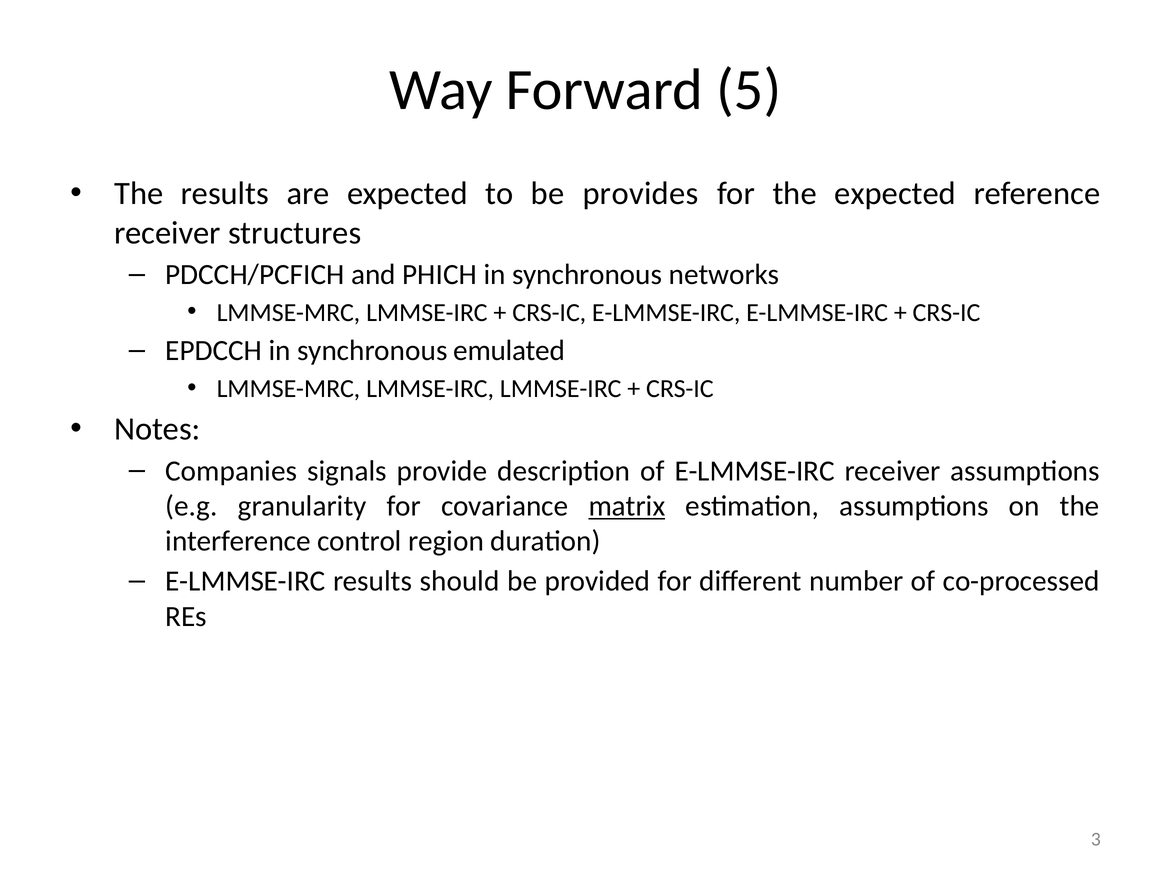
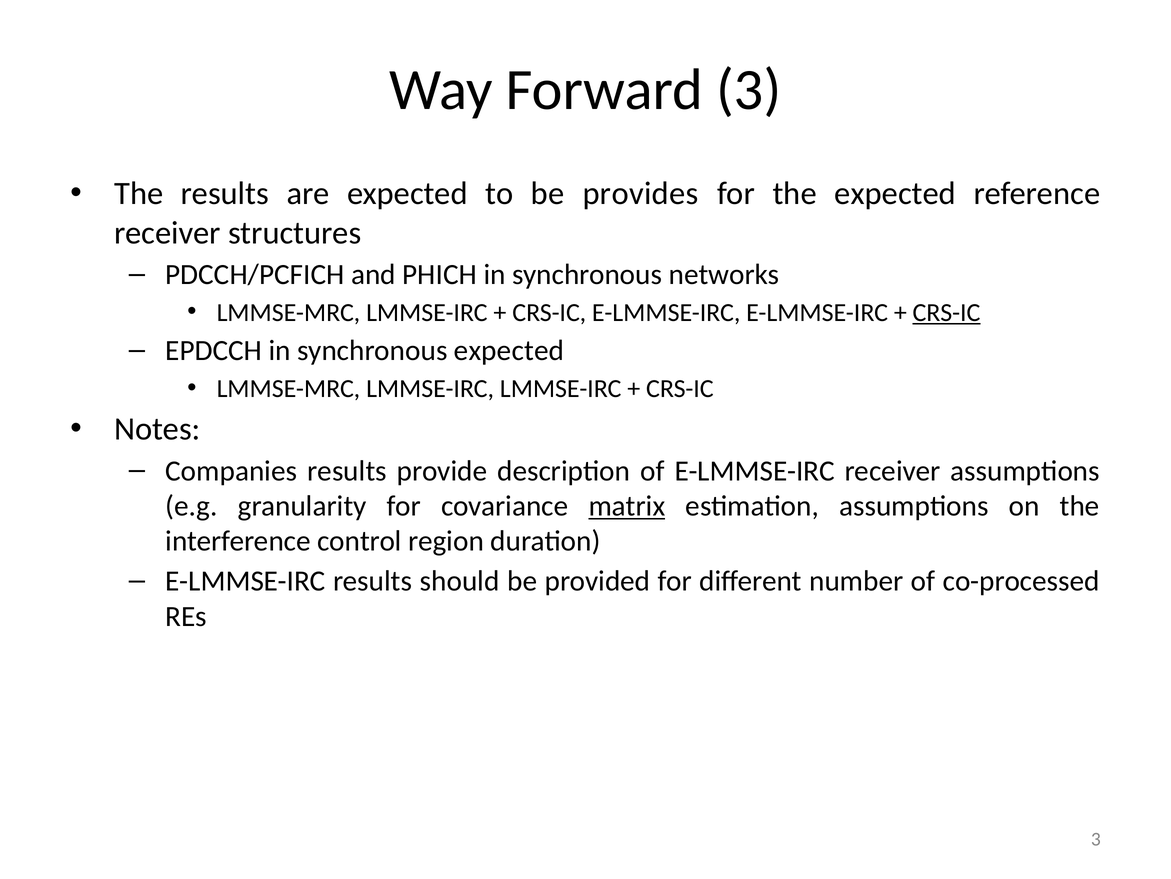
Forward 5: 5 -> 3 (749, 90)
CRS-IC underline: none -> present (946, 312)
synchronous emulated: emulated -> expected (509, 350)
Companies signals: signals -> results (347, 470)
